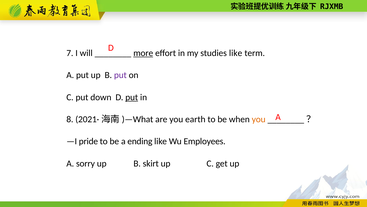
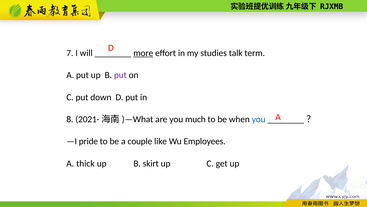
studies like: like -> talk (236, 53)
put underline: present -> none (132, 97)
earth: earth -> much (195, 119)
you colour: orange -> blue (259, 119)
ending: ending -> couple (140, 141)
sorry: sorry -> thick (85, 163)
